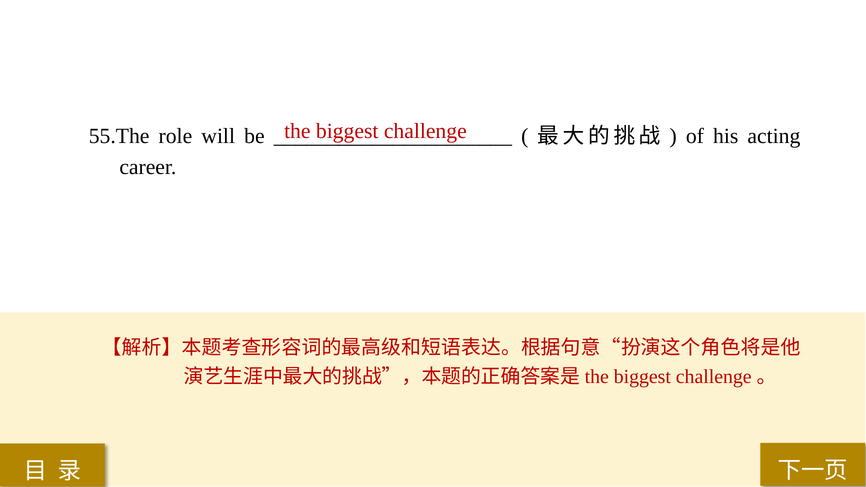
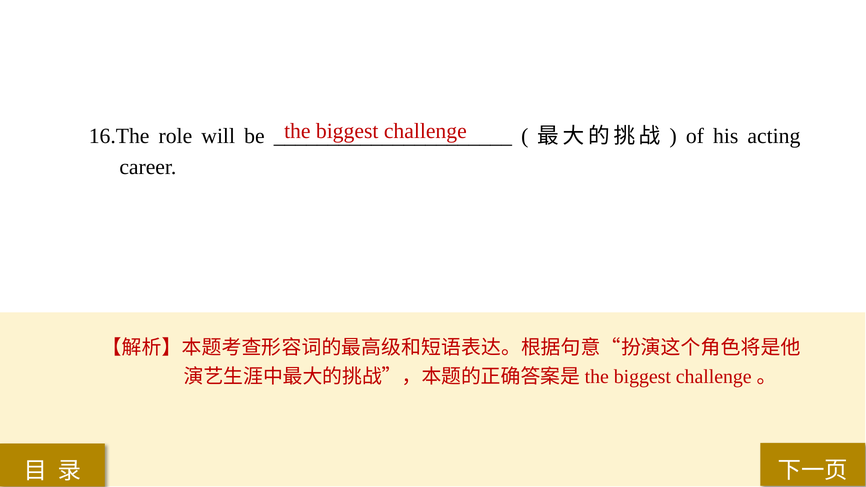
55.The: 55.The -> 16.The (119, 136)
